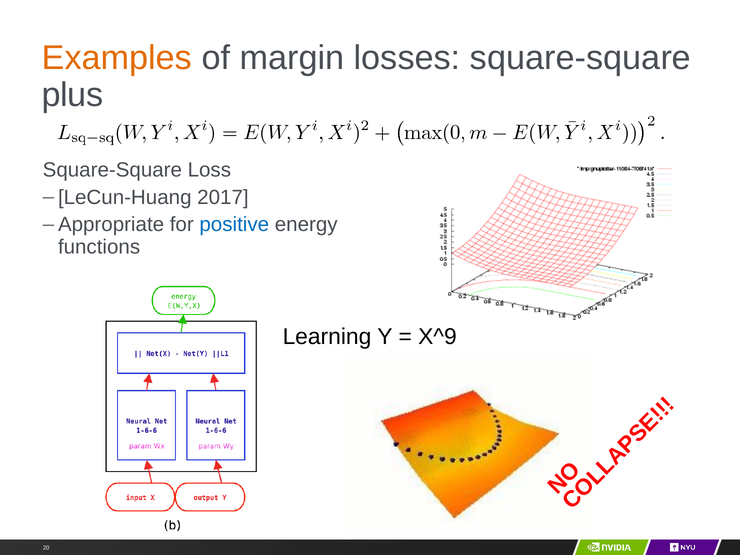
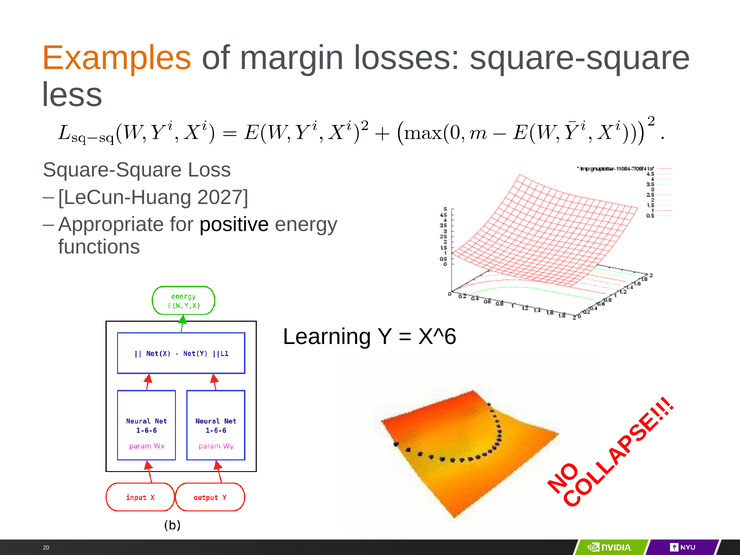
plus: plus -> less (72, 95)
2017: 2017 -> 2027 (223, 197)
positive colour: blue -> black (234, 225)
X^9: X^9 -> X^6 (437, 337)
